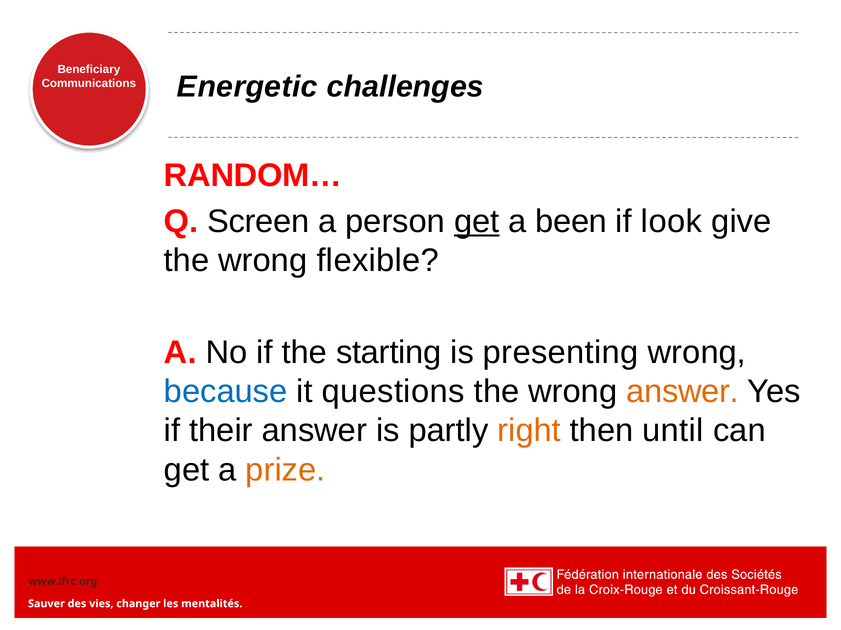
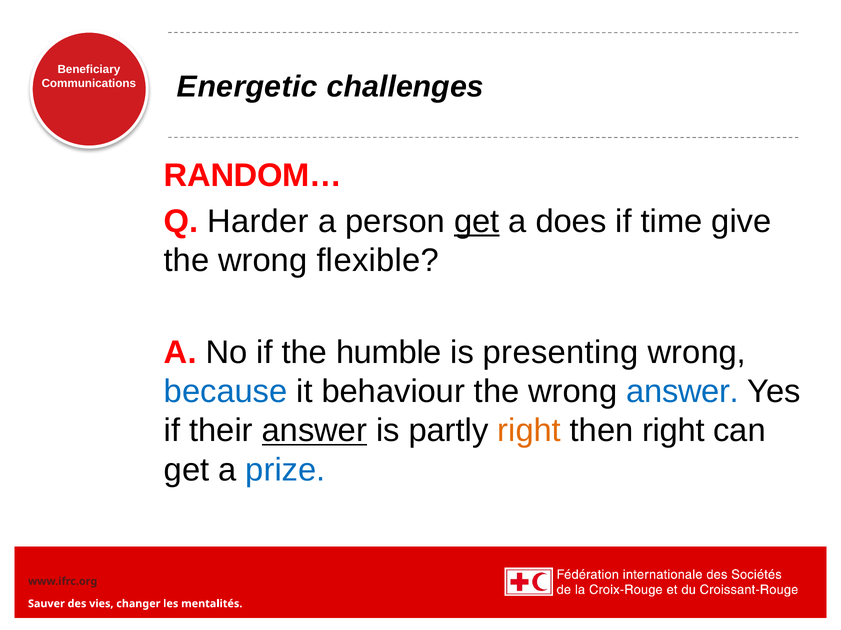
Screen: Screen -> Harder (258, 222)
been: been -> does (571, 222)
look: look -> time (672, 222)
starting: starting -> humble (389, 353)
questions: questions -> behaviour (393, 392)
answer colour: orange -> blue (683, 392)
answer underline: none -> present (314, 431)
then until: until -> right (673, 431)
prize colour: orange -> blue (285, 470)
